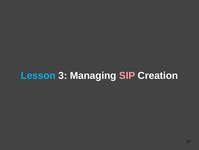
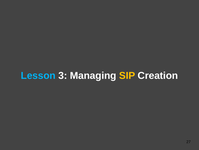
SIP colour: pink -> yellow (127, 75)
